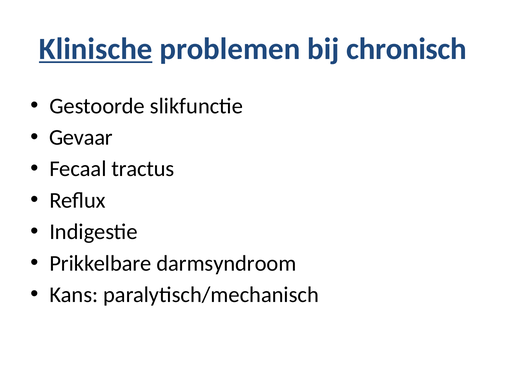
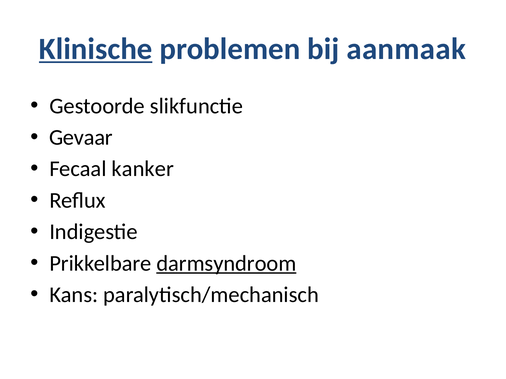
chronisch: chronisch -> aanmaak (406, 49)
tractus: tractus -> kanker (143, 169)
darmsyndroom underline: none -> present (226, 264)
